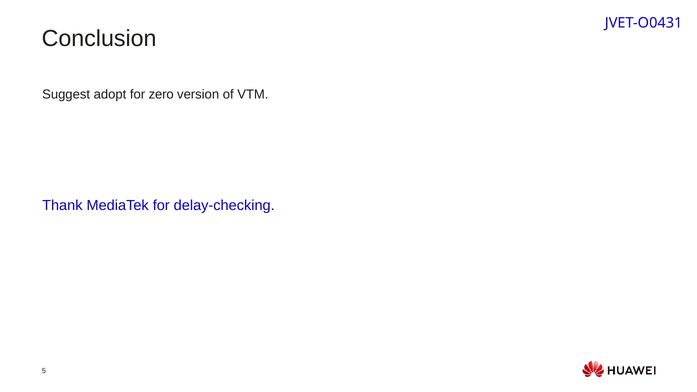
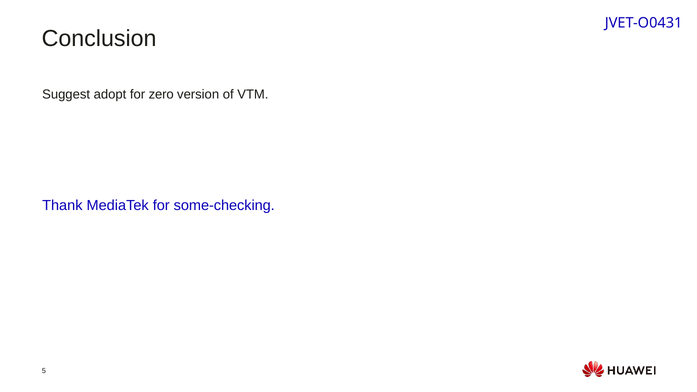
delay-checking: delay-checking -> some-checking (224, 205)
